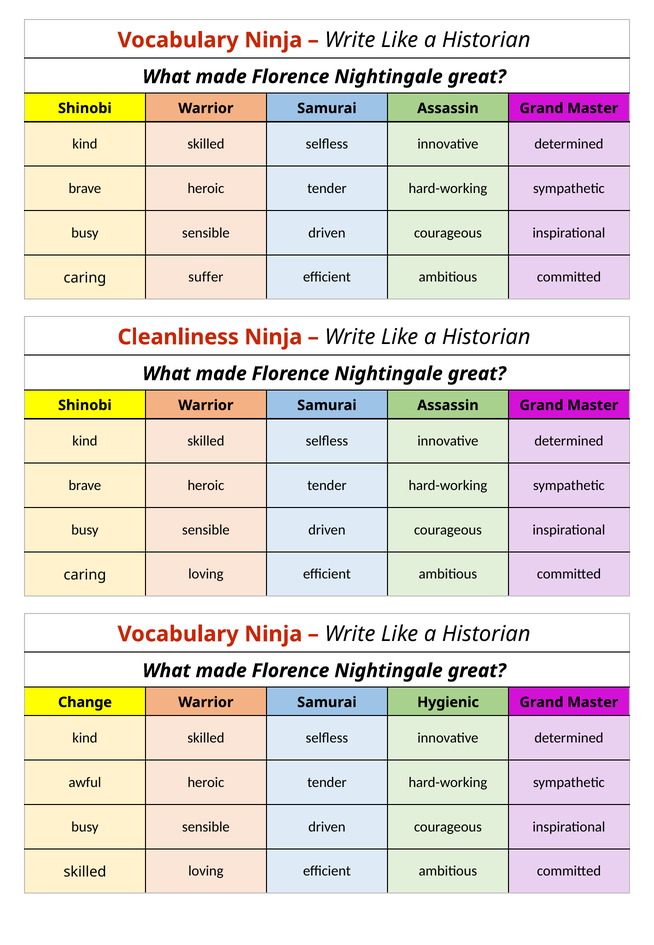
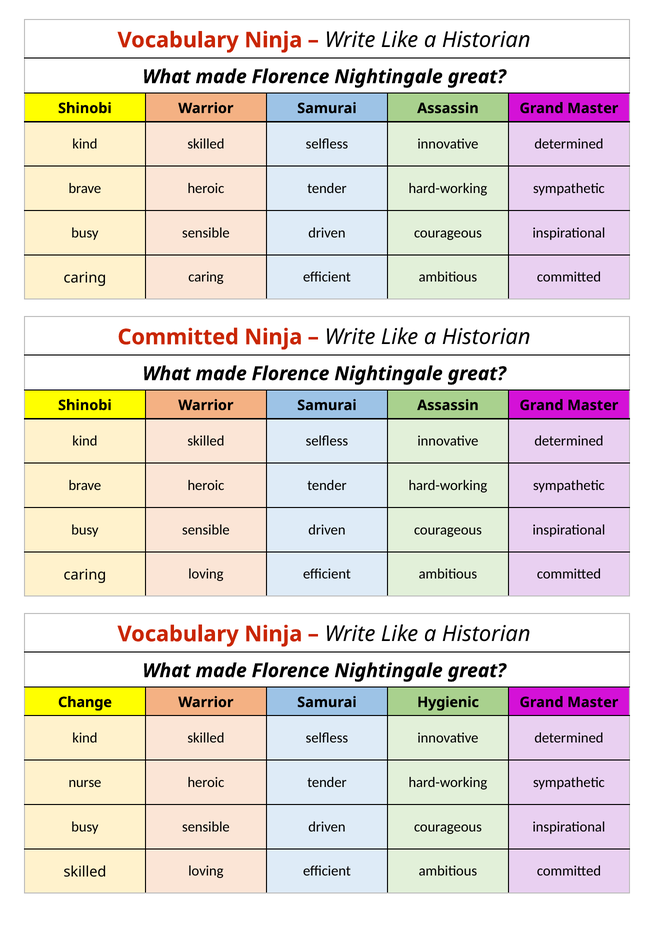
caring suffer: suffer -> caring (206, 277)
Cleanliness: Cleanliness -> Committed (178, 337)
awful: awful -> nurse (85, 782)
